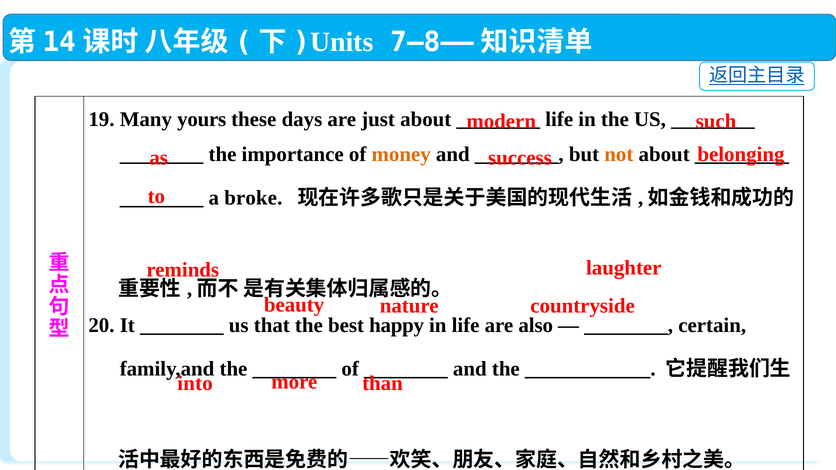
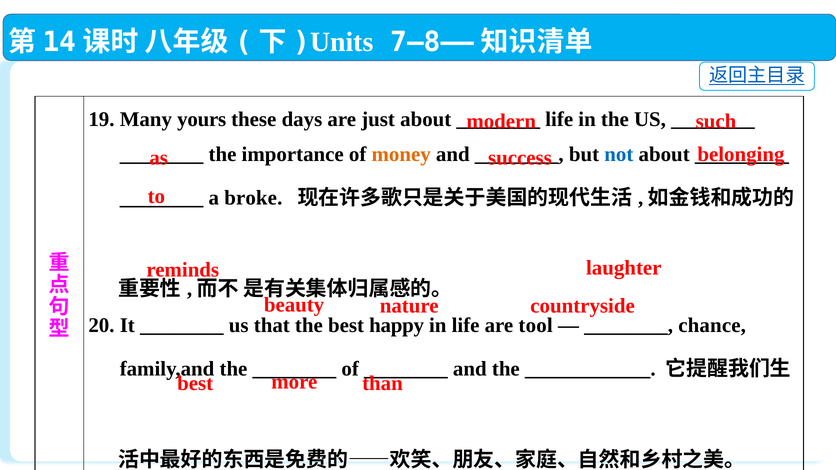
not colour: orange -> blue (619, 154)
also: also -> tool (536, 325)
certain: certain -> chance (712, 325)
into: into -> best (195, 384)
